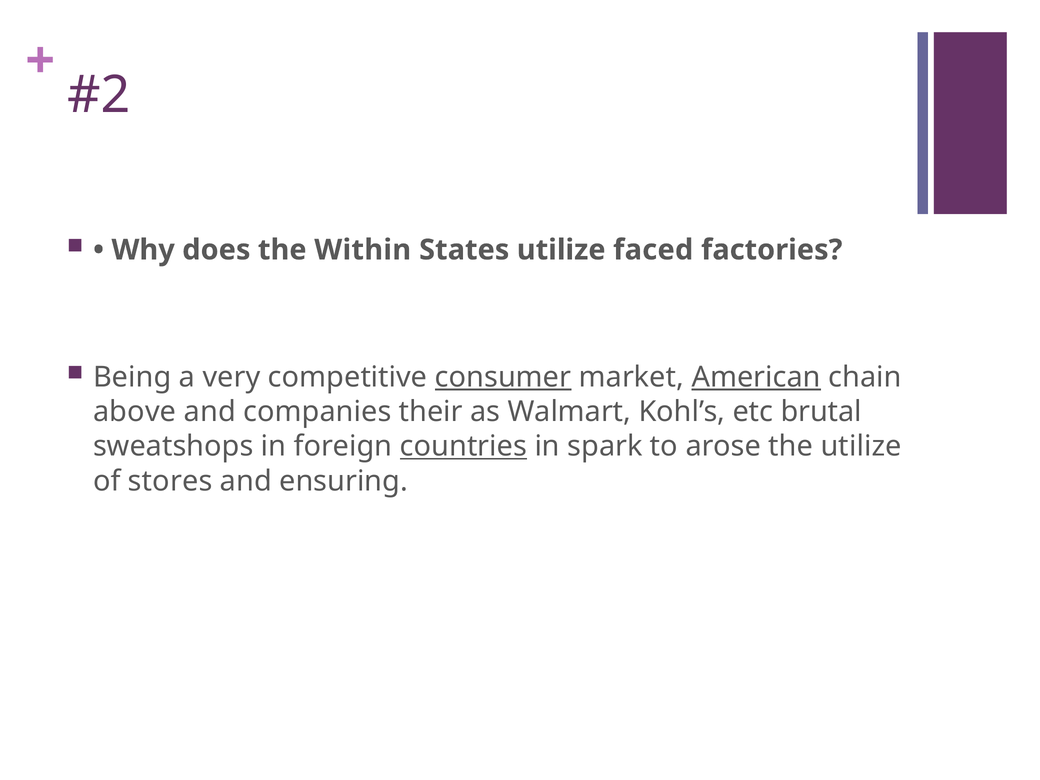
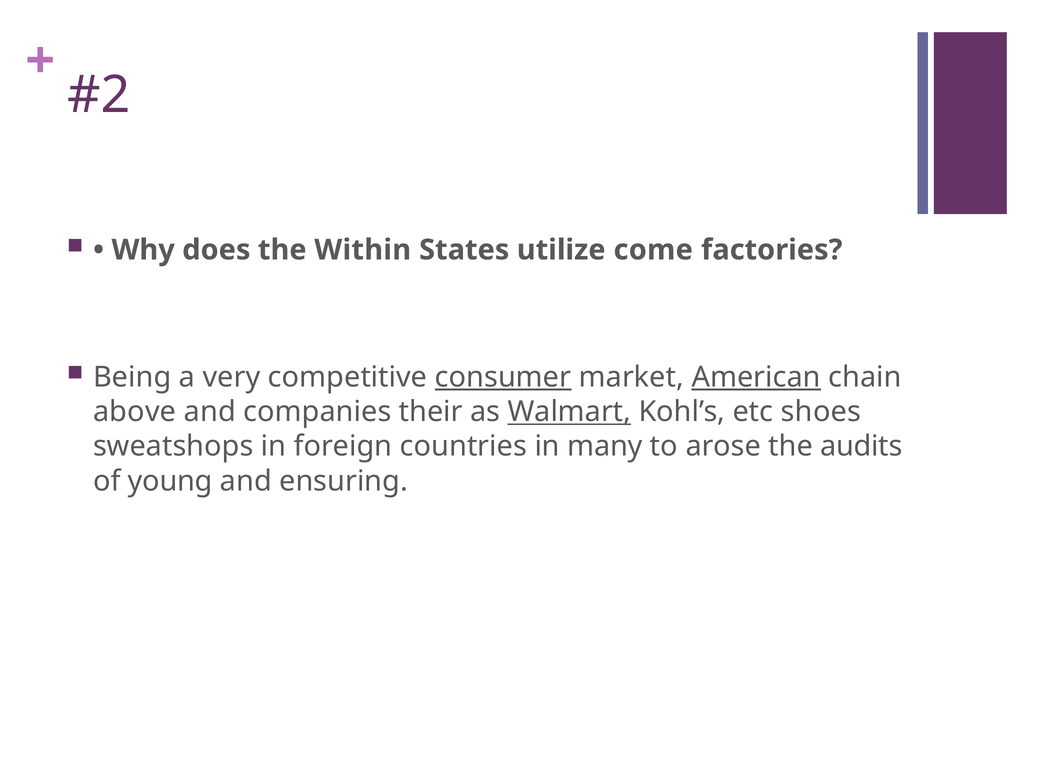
faced: faced -> come (653, 250)
Walmart underline: none -> present (569, 412)
brutal: brutal -> shoes (821, 412)
countries underline: present -> none (463, 446)
spark: spark -> many (605, 446)
the utilize: utilize -> audits (861, 446)
stores: stores -> young (170, 481)
